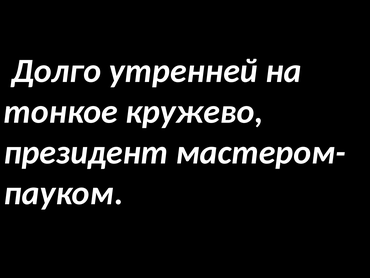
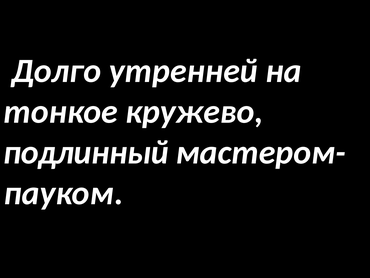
президент: президент -> подлинный (86, 152)
